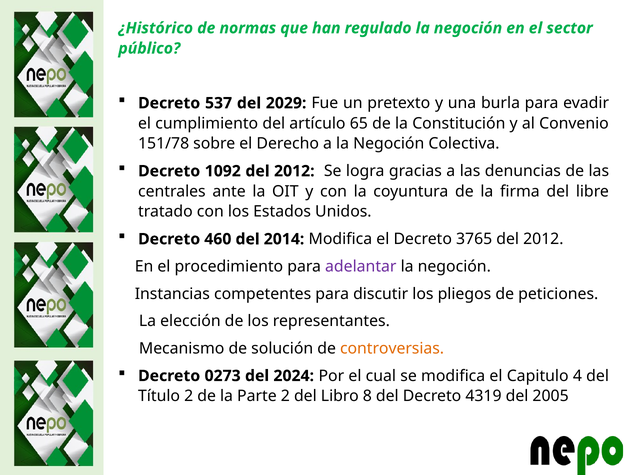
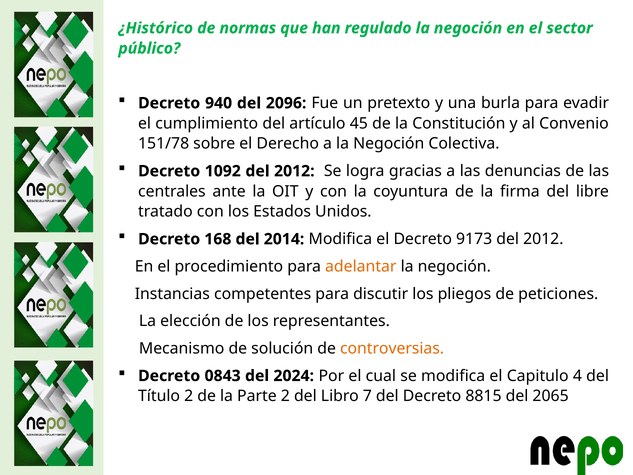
537: 537 -> 940 (219, 103)
2029: 2029 -> 2096 (286, 103)
65: 65 -> 45 (359, 123)
460: 460 -> 168 (218, 239)
3765: 3765 -> 9173 (474, 239)
adelantar colour: purple -> orange (361, 266)
0273: 0273 -> 0843 (223, 376)
8: 8 -> 7 (367, 396)
4319: 4319 -> 8815 (484, 396)
2005: 2005 -> 2065 (551, 396)
